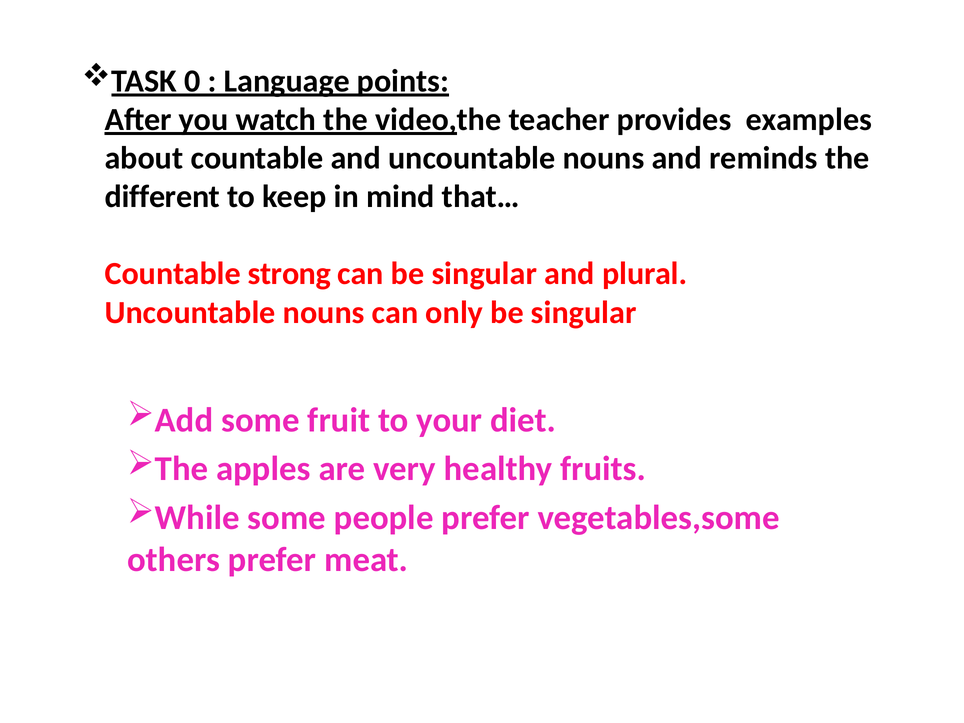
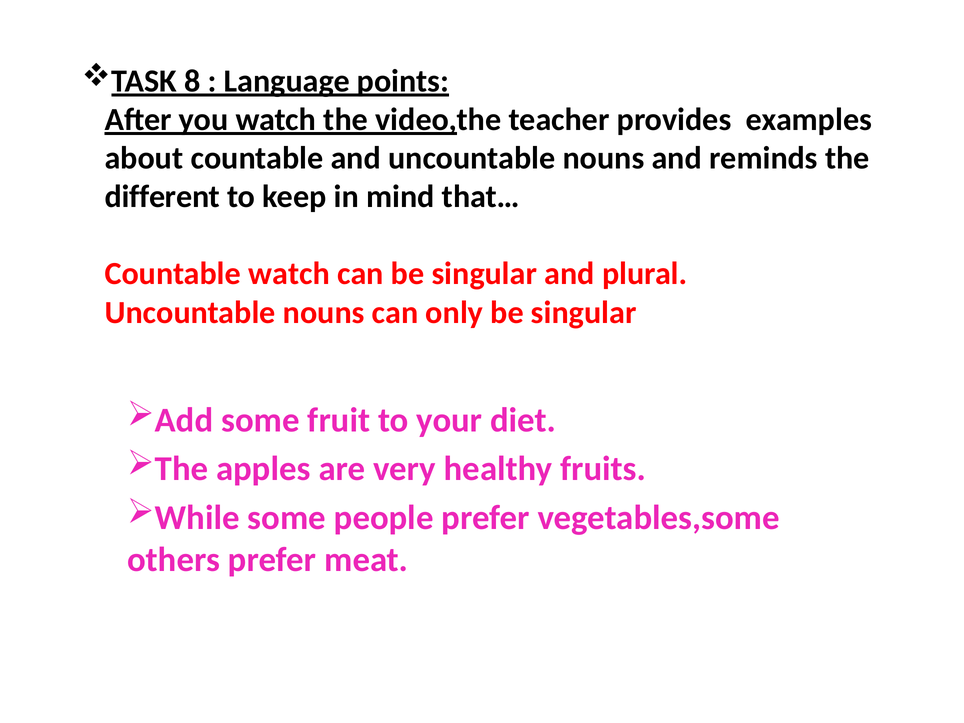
0: 0 -> 8 (192, 81)
Countable strong: strong -> watch (289, 274)
